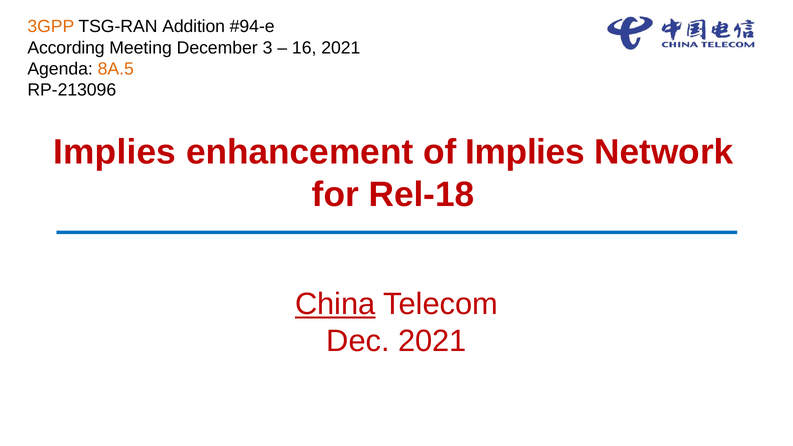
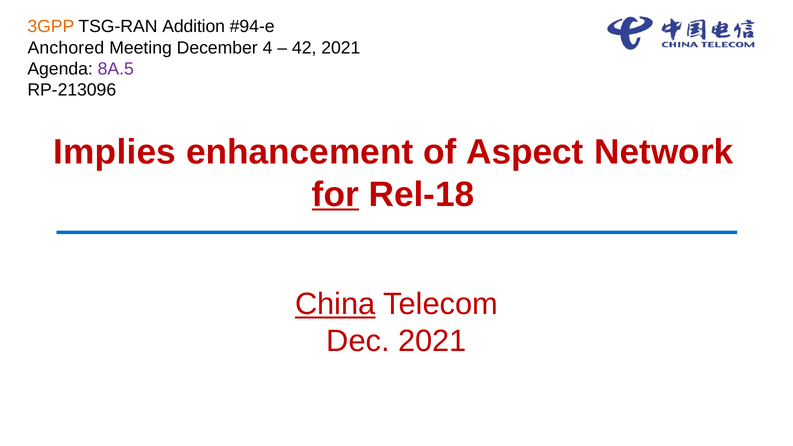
According: According -> Anchored (66, 48)
3: 3 -> 4 (268, 48)
16: 16 -> 42 (304, 48)
8A.5 colour: orange -> purple (116, 69)
of Implies: Implies -> Aspect (525, 152)
for underline: none -> present (335, 194)
